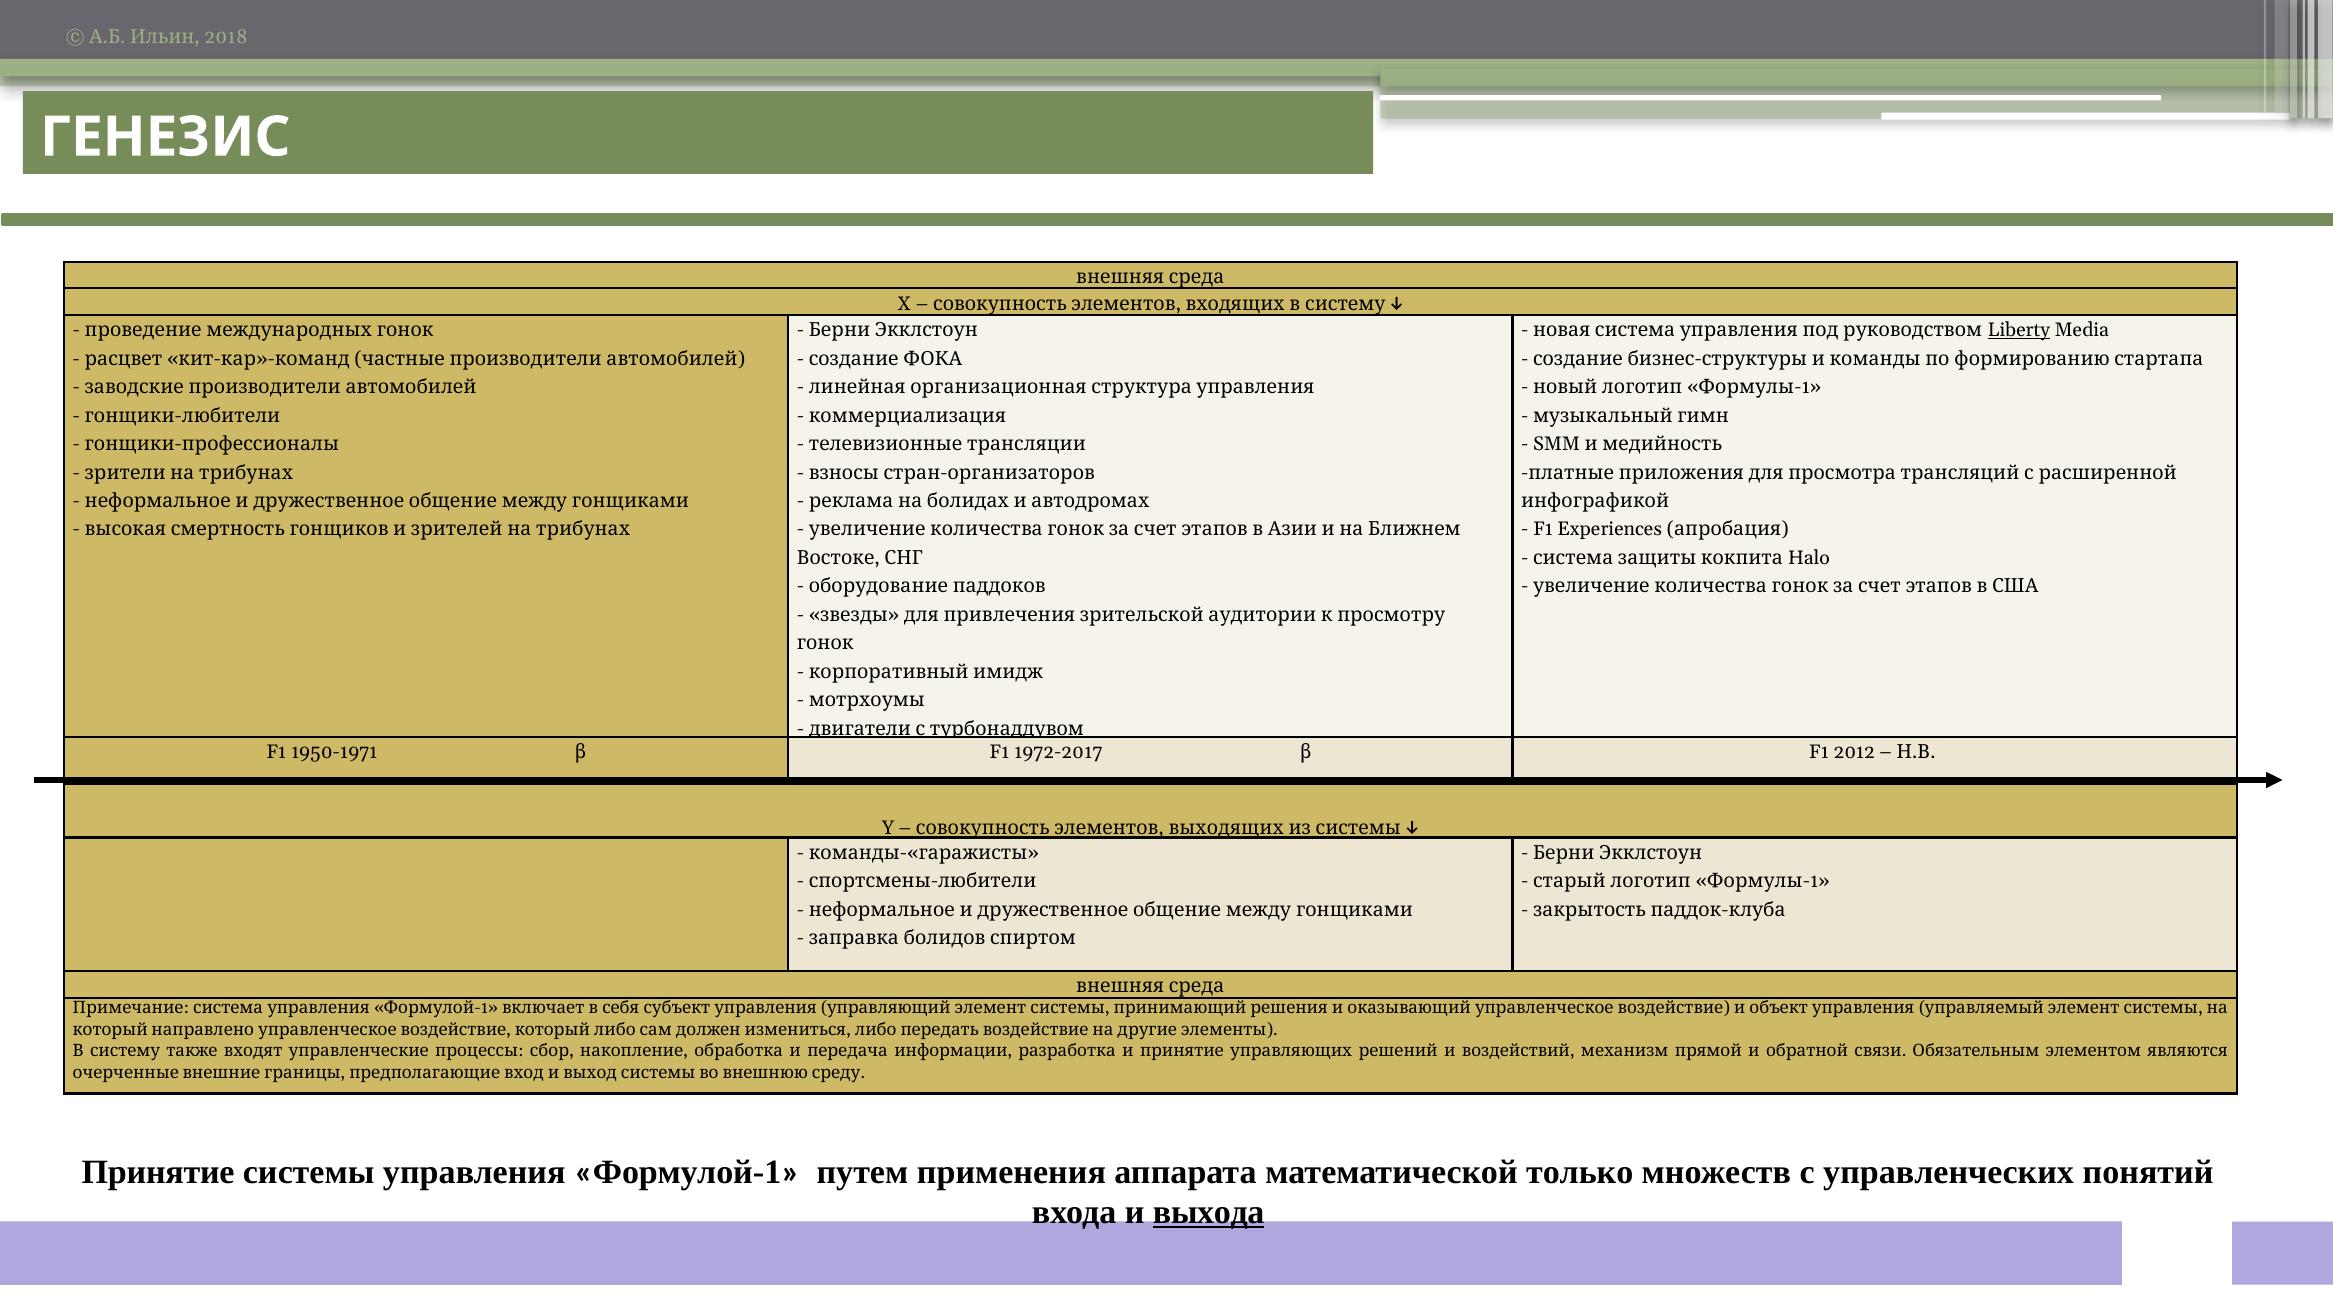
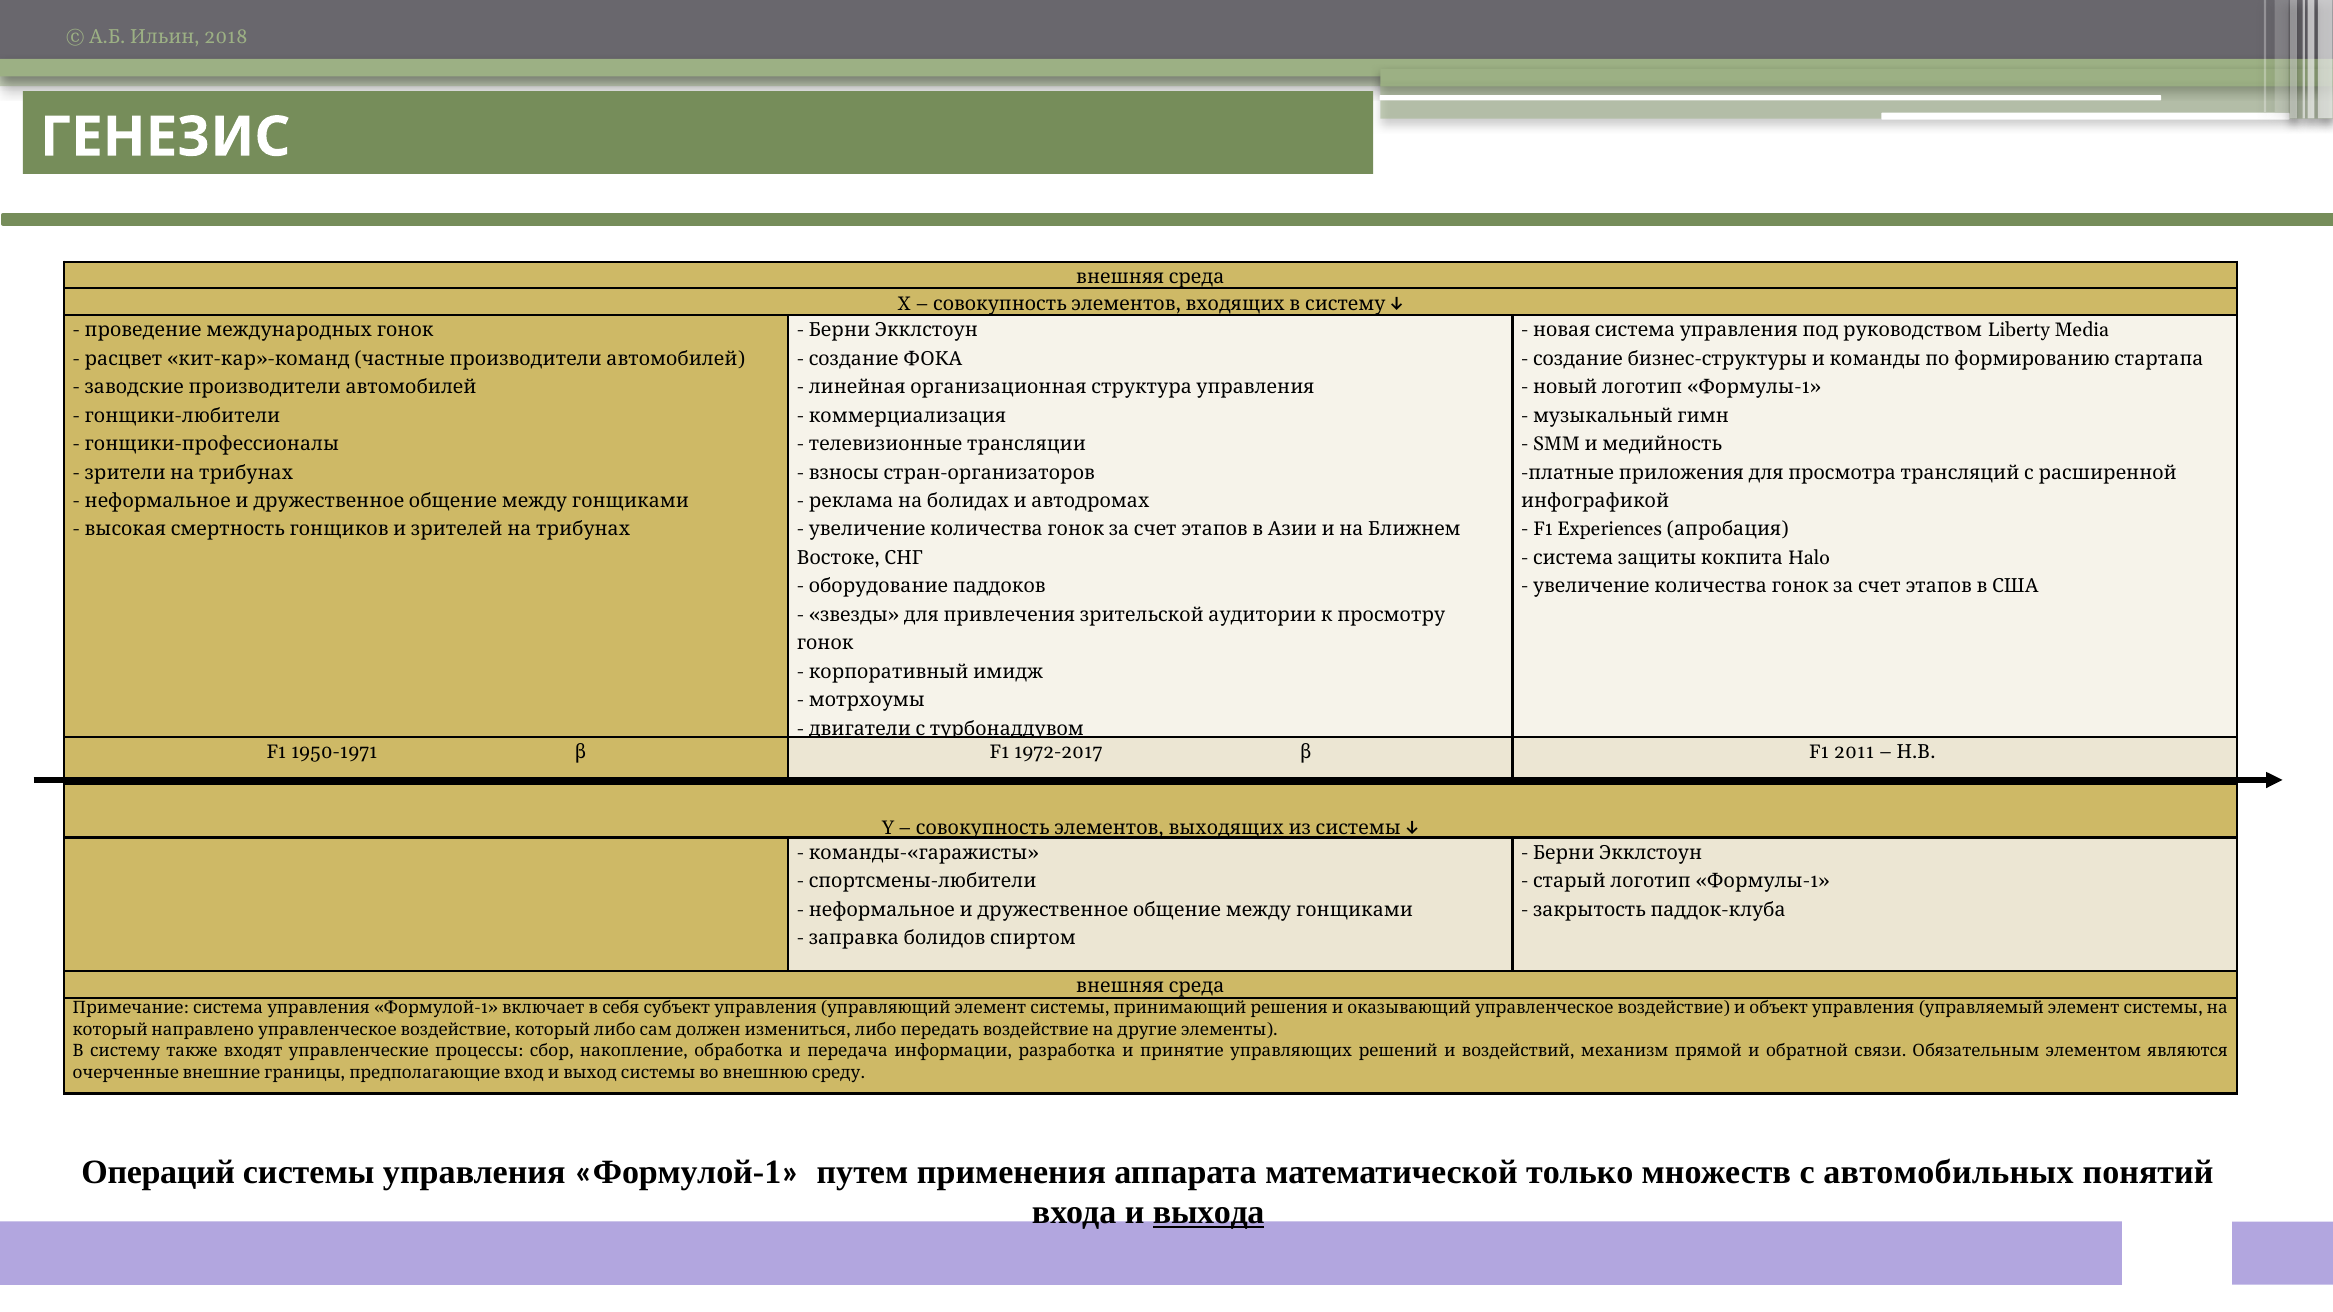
Liberty underline: present -> none (2019, 331)
2012: 2012 -> 2011 (1854, 753)
Принятие: Принятие -> Операций (158, 1172)
управленческих: управленческих -> автомобильных (1948, 1172)
